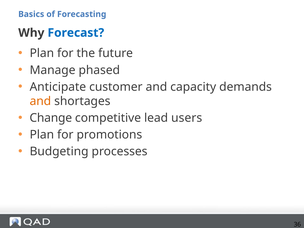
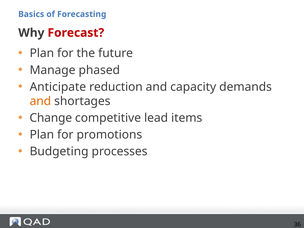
Forecast colour: blue -> red (76, 33)
customer: customer -> reduction (116, 87)
users: users -> items (187, 118)
